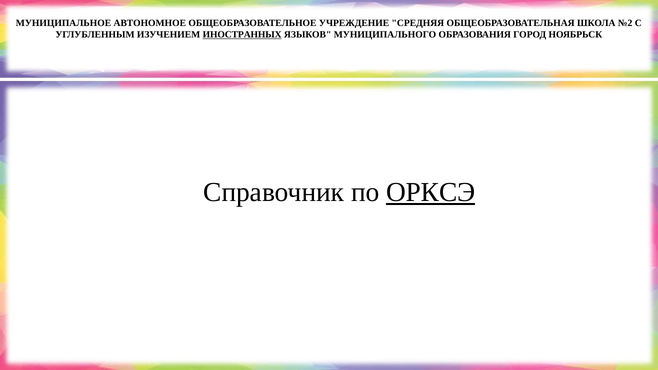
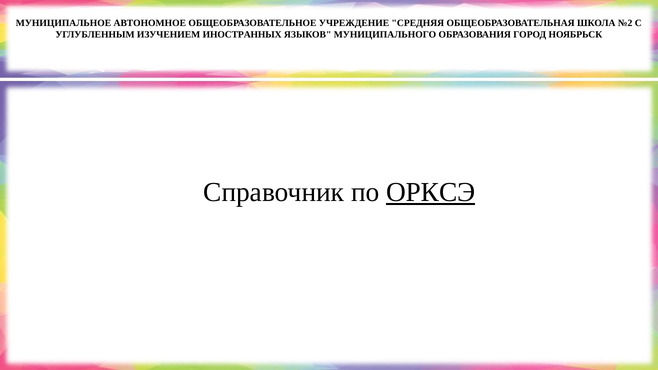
ИНОСТРАННЫХ underline: present -> none (242, 35)
